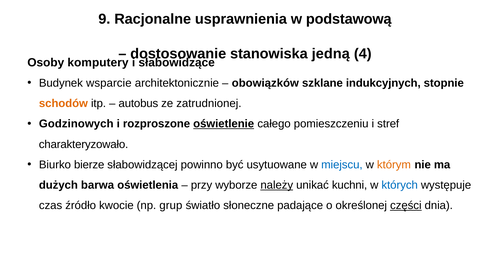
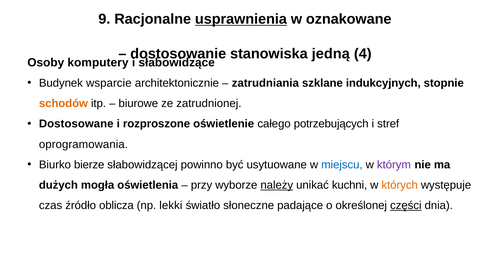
usprawnienia underline: none -> present (241, 19)
podstawową: podstawową -> oznakowane (349, 19)
obowiązków: obowiązków -> zatrudniania (265, 83)
autobus: autobus -> biurowe (138, 103)
Godzinowych: Godzinowych -> Dostosowane (76, 124)
oświetlenie underline: present -> none (224, 124)
pomieszczeniu: pomieszczeniu -> potrzebujących (331, 124)
charakteryzowało: charakteryzowało -> oprogramowania (83, 144)
którym colour: orange -> purple (394, 165)
barwa: barwa -> mogła (98, 185)
których colour: blue -> orange (400, 185)
kwocie: kwocie -> oblicza (116, 205)
grup: grup -> lekki (171, 205)
